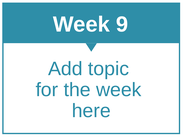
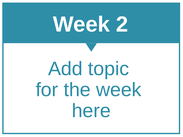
9: 9 -> 2 (122, 24)
